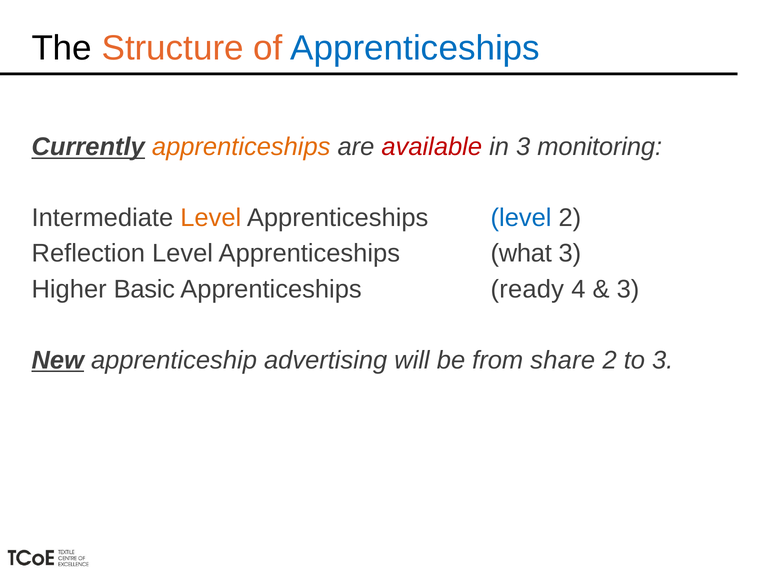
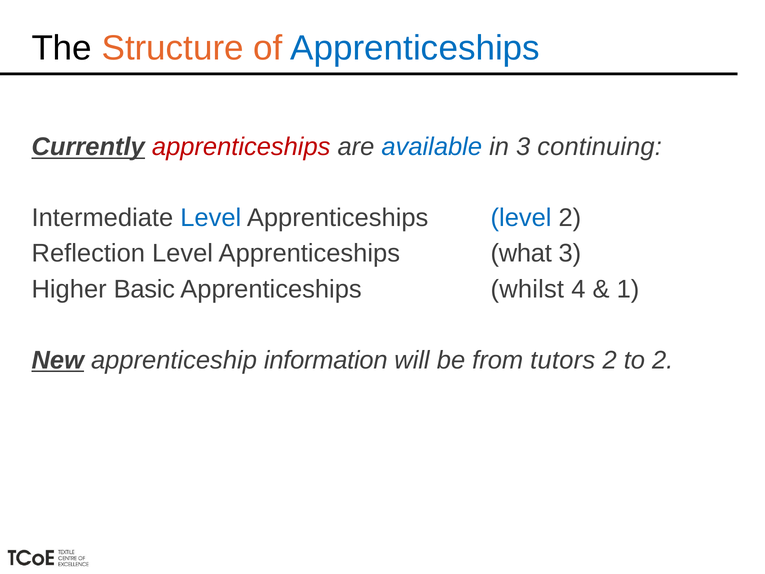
apprenticeships colour: orange -> red (241, 147)
available colour: red -> blue (432, 147)
monitoring: monitoring -> continuing (600, 147)
Level colour: orange -> blue (211, 218)
ready: ready -> whilst (527, 289)
3: 3 -> 1 (628, 289)
advertising: advertising -> information (326, 360)
share: share -> tutors (563, 360)
to 3: 3 -> 2 (663, 360)
